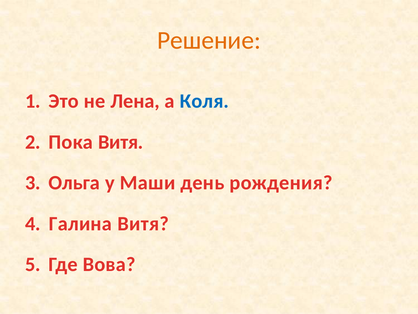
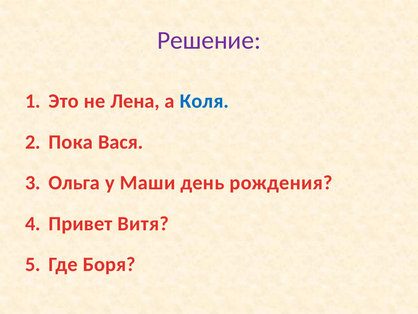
Решение colour: orange -> purple (209, 40)
Пока Витя: Витя -> Вася (121, 142)
Галина: Галина -> Привет (80, 223)
Вова: Вова -> Боря (109, 264)
